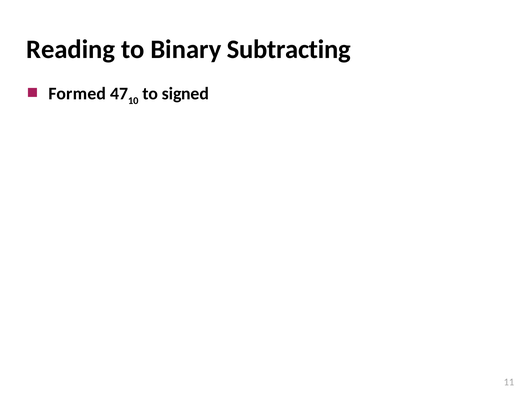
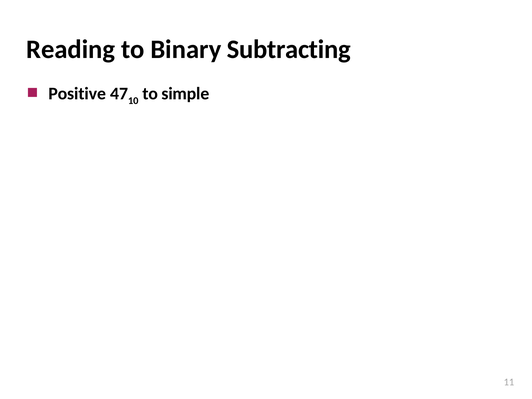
Formed: Formed -> Positive (77, 94)
signed: signed -> simple (185, 94)
